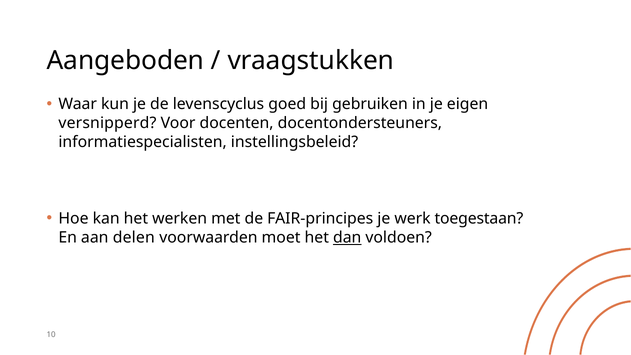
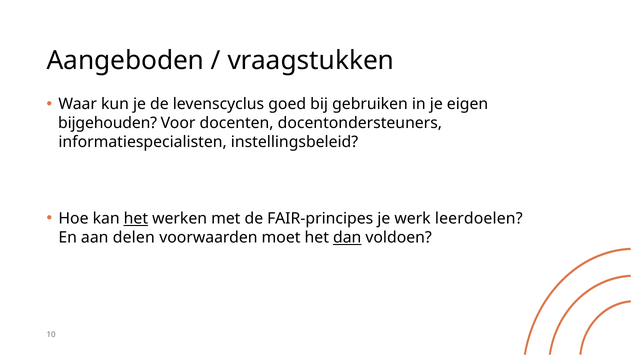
versnipperd: versnipperd -> bijgehouden (108, 123)
het underline: none -> present (136, 219)
toegestaan: toegestaan -> leerdoelen (479, 219)
